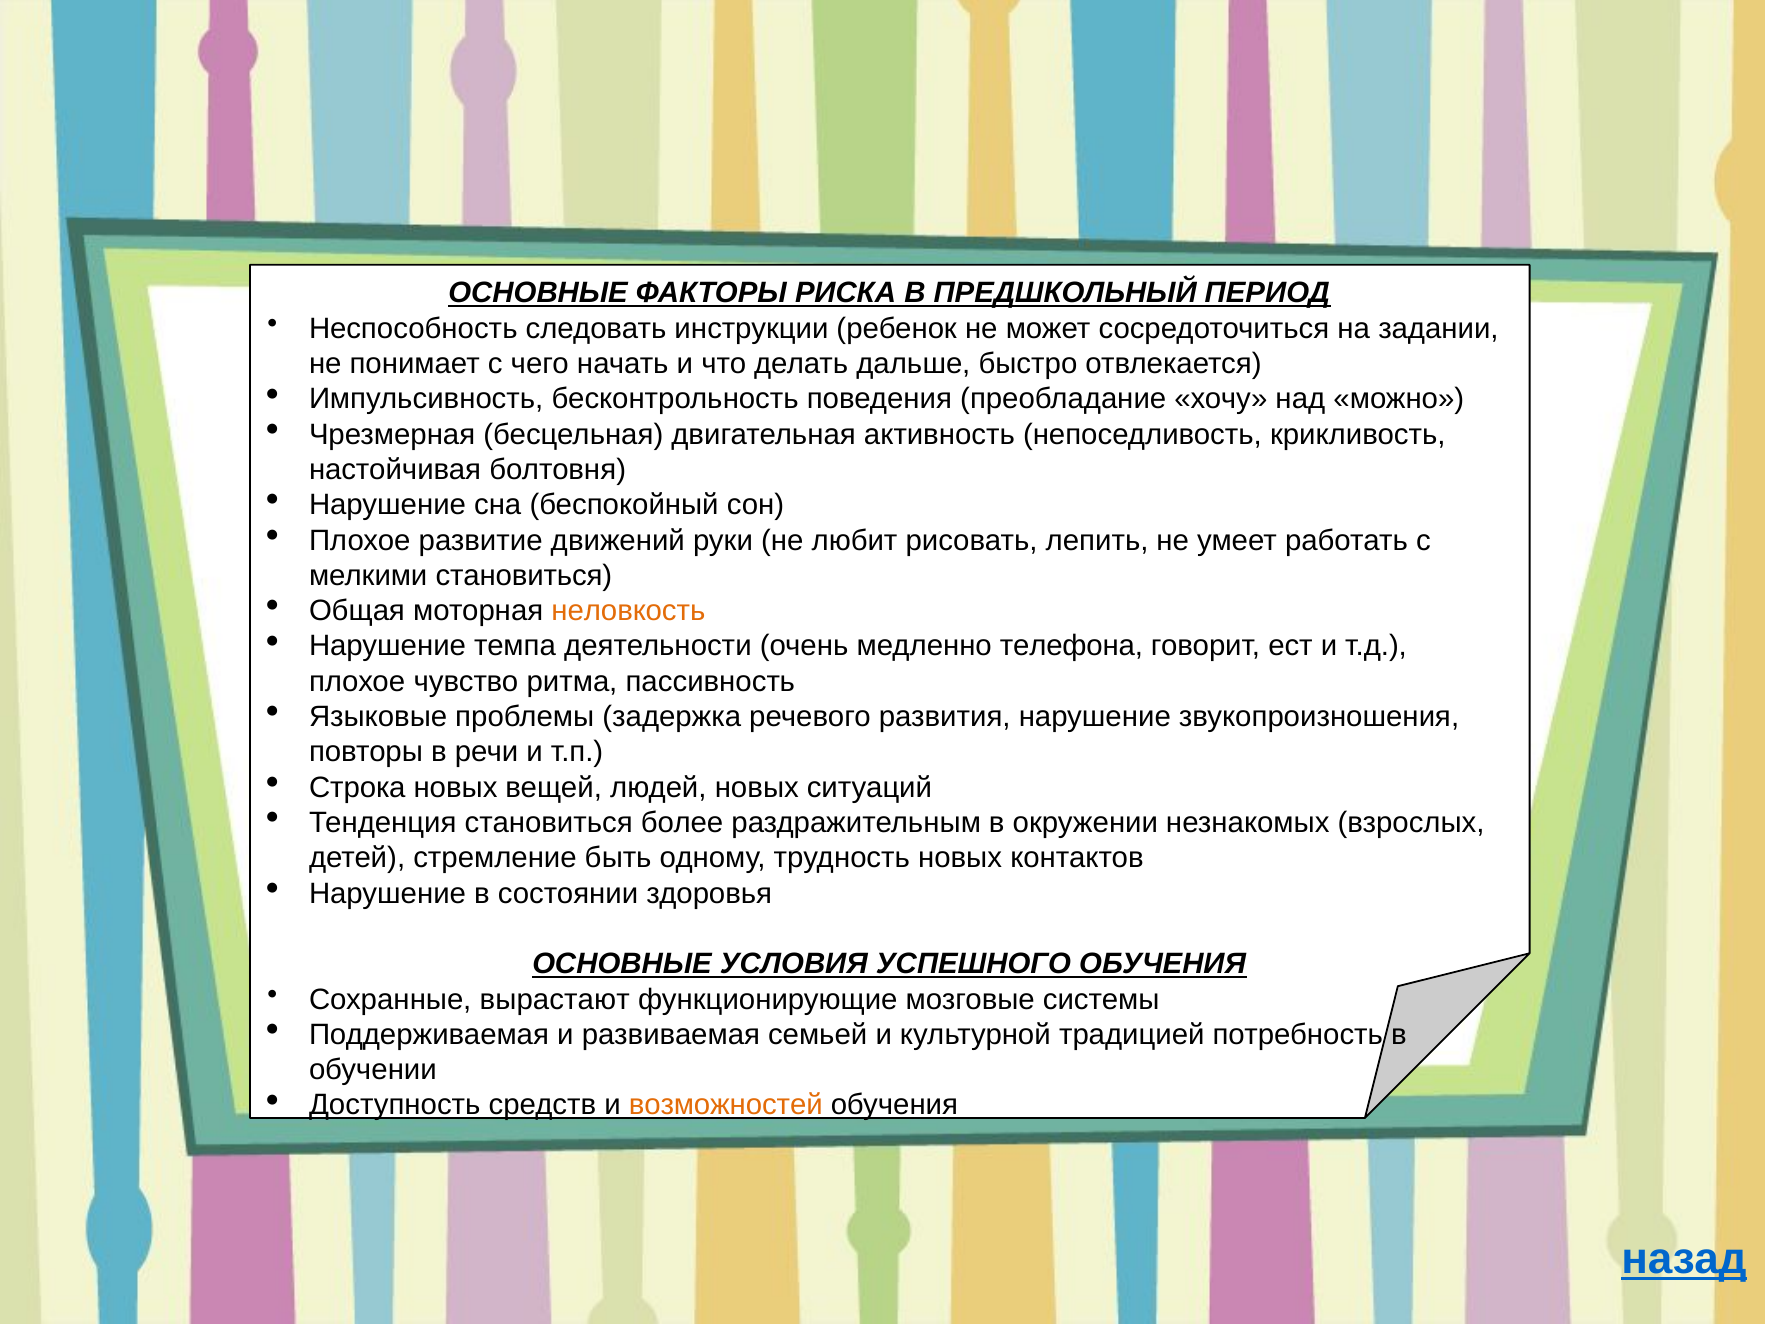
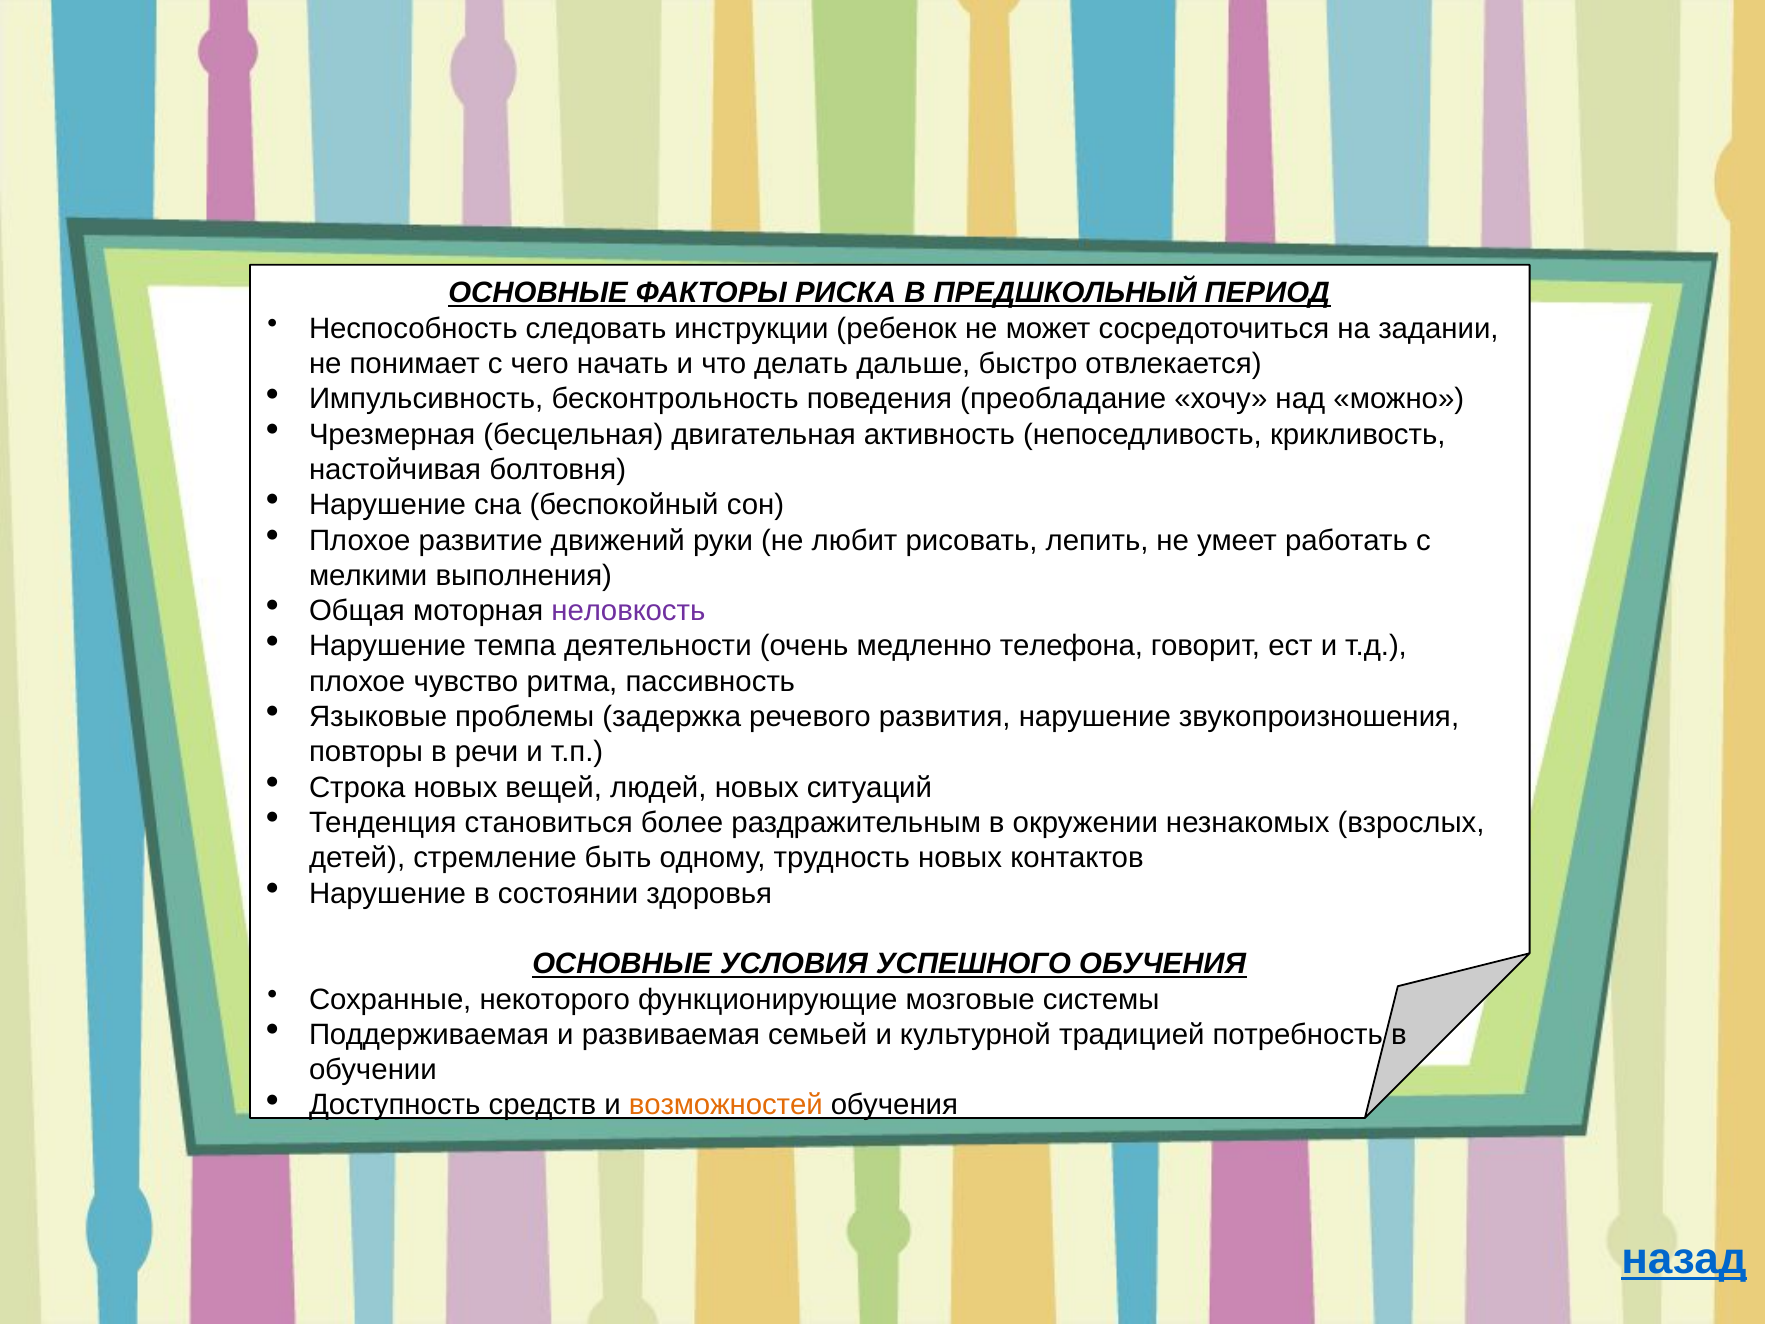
мелкими становиться: становиться -> выполнения (524, 576)
неловкость colour: orange -> purple (628, 611)
вырастают: вырастают -> некоторого (555, 999)
